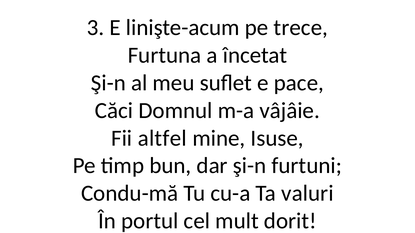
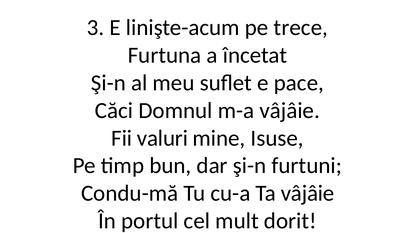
altfel: altfel -> valuri (162, 138)
Ta valuri: valuri -> vâjâie (308, 194)
